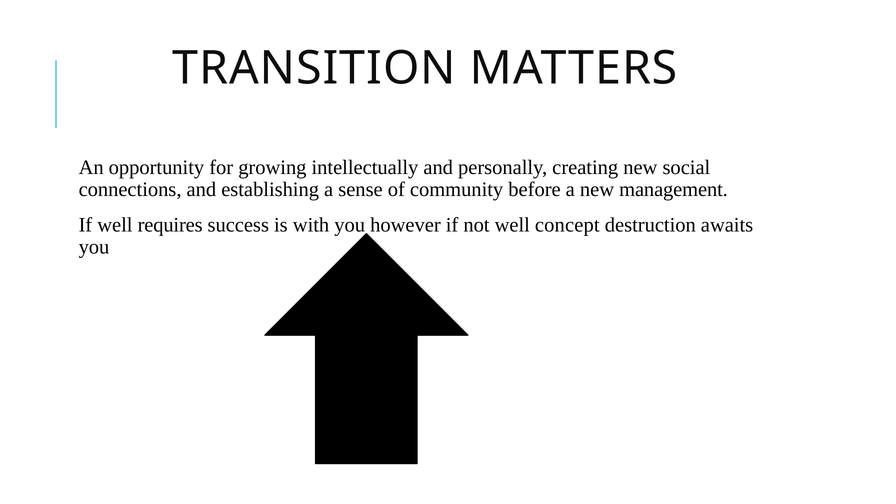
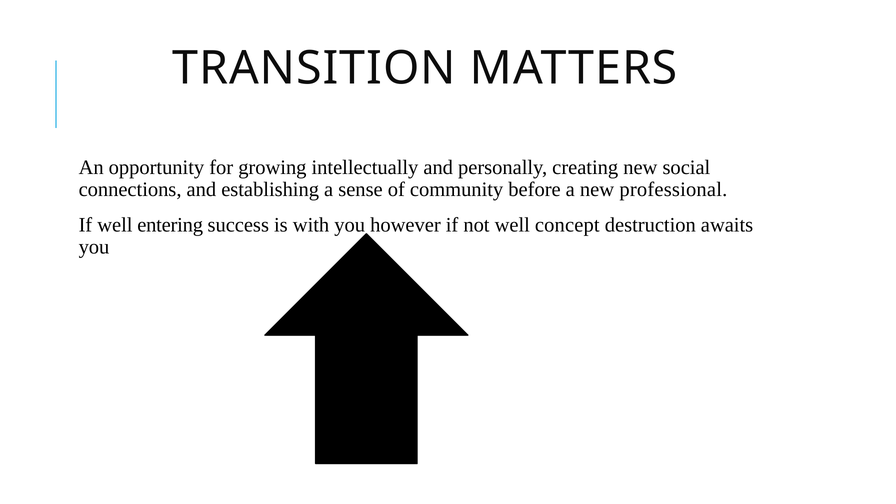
management: management -> professional (673, 190)
requires: requires -> entering (170, 225)
